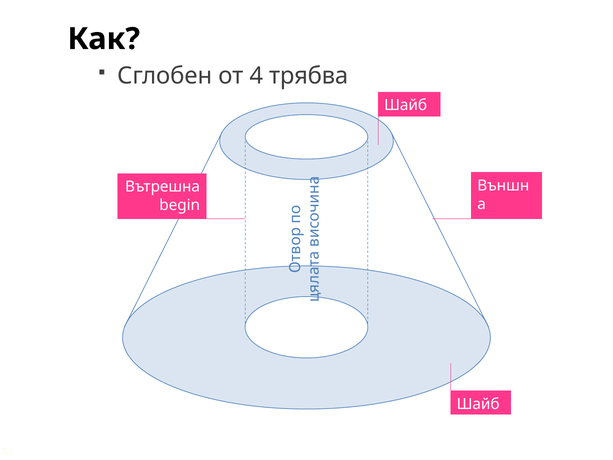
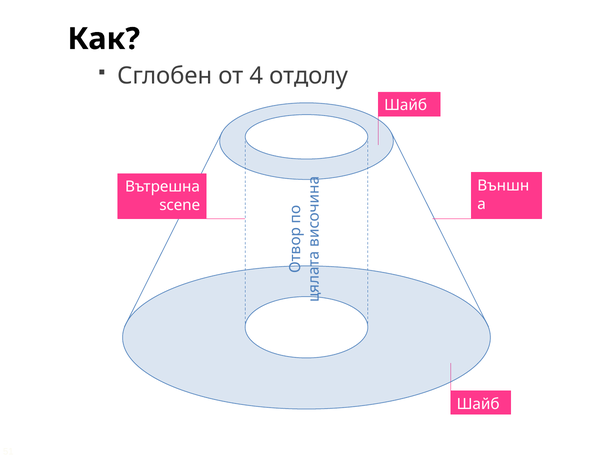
трябва: трябва -> отдолу (309, 76)
begin: begin -> scene (180, 205)
